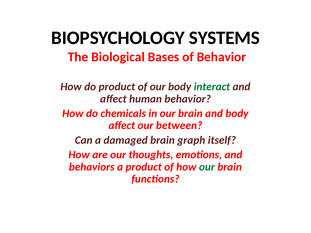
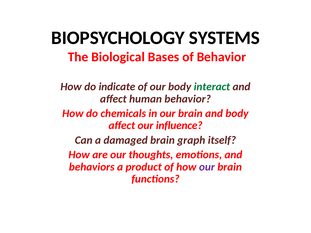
do product: product -> indicate (117, 87)
between: between -> influence (179, 126)
our colour: green -> purple (207, 167)
